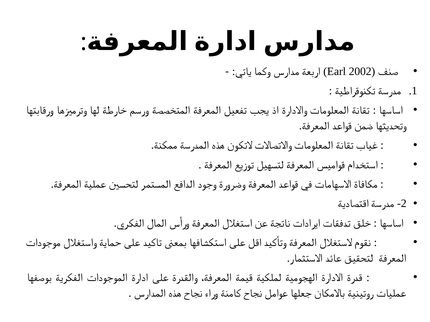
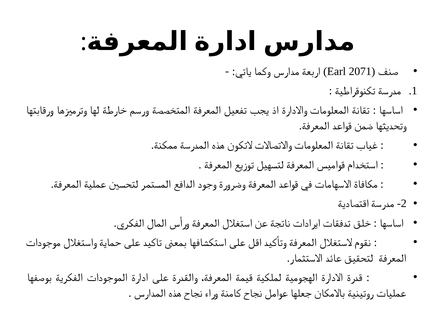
2002: 2002 -> 2071 (360, 71)
